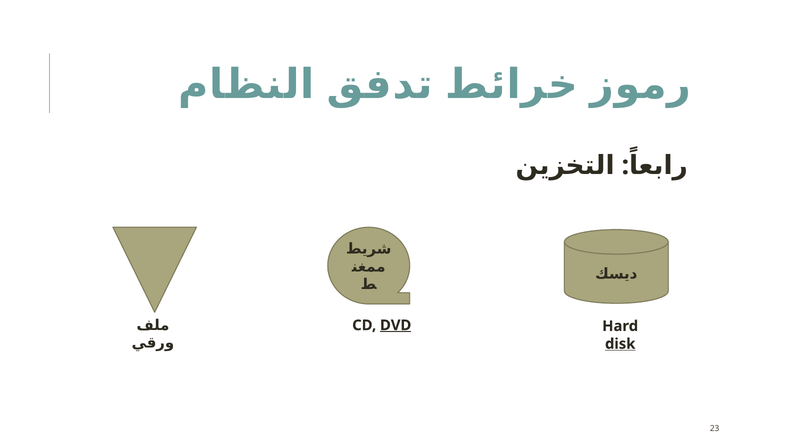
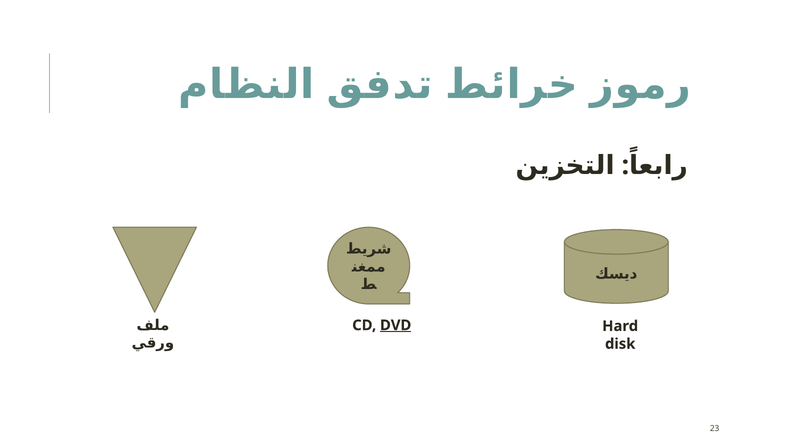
disk underline: present -> none (620, 344)
